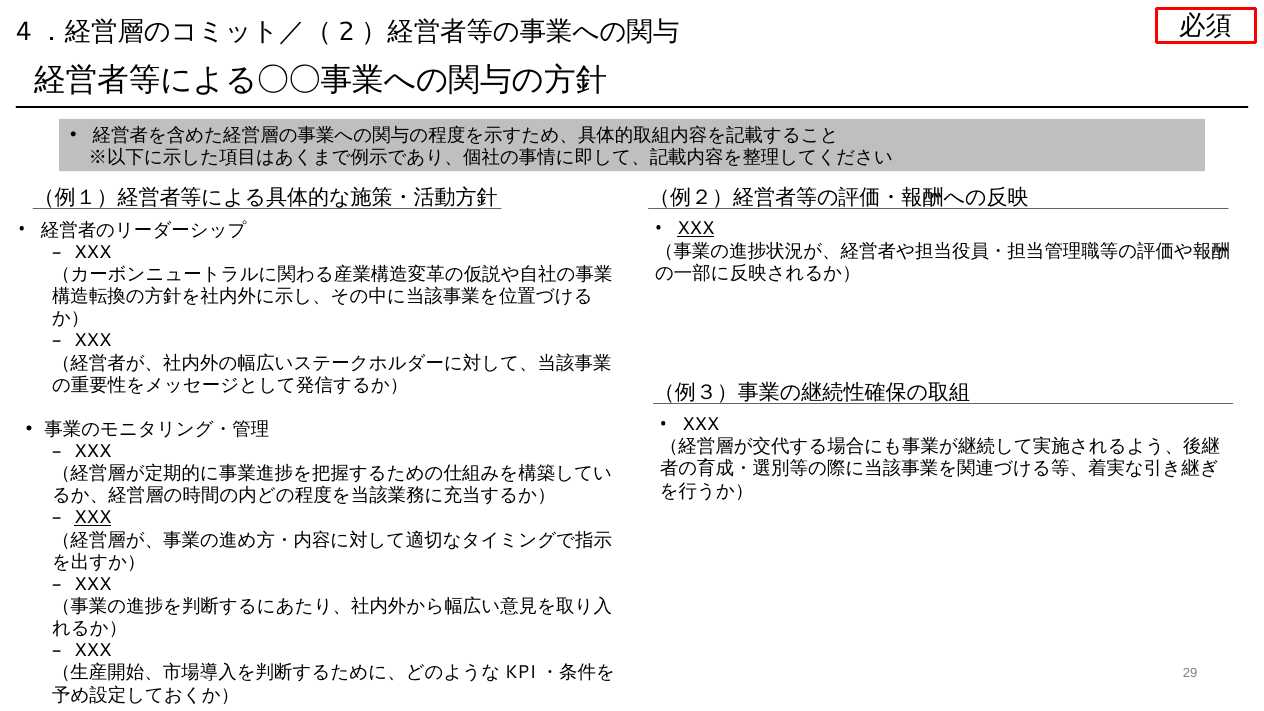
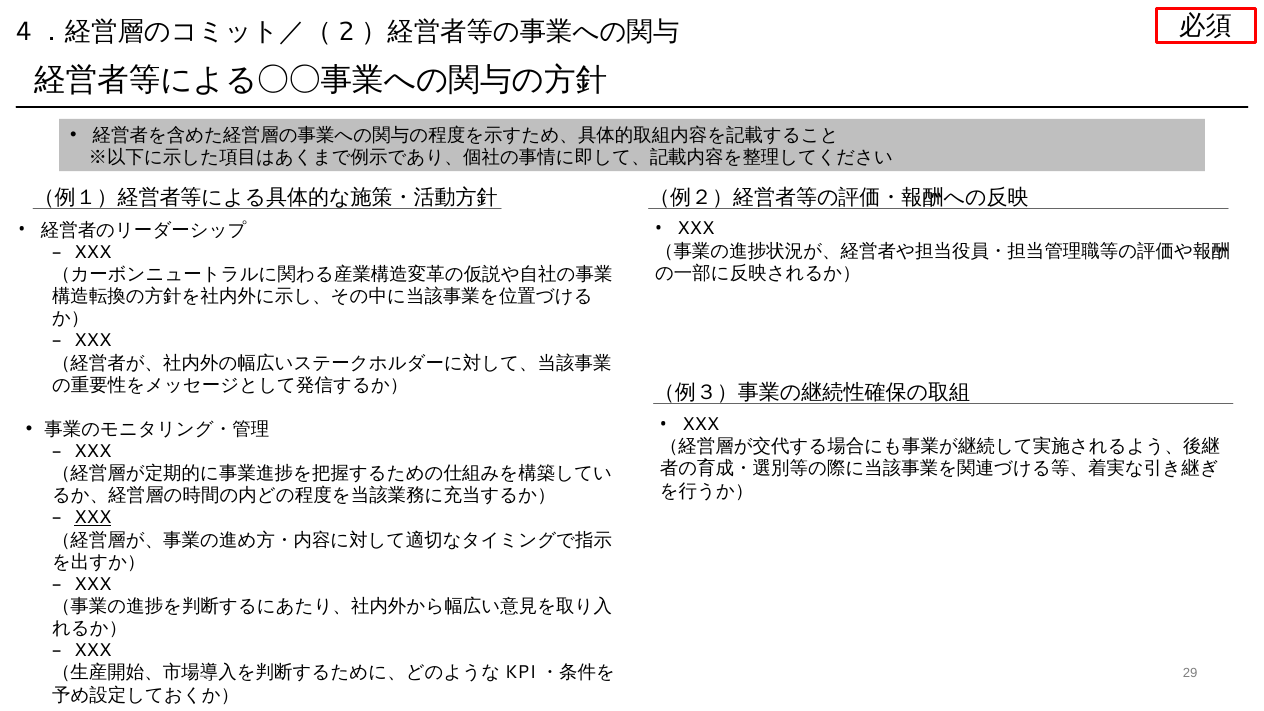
XXX underline: present -> none (696, 229)
